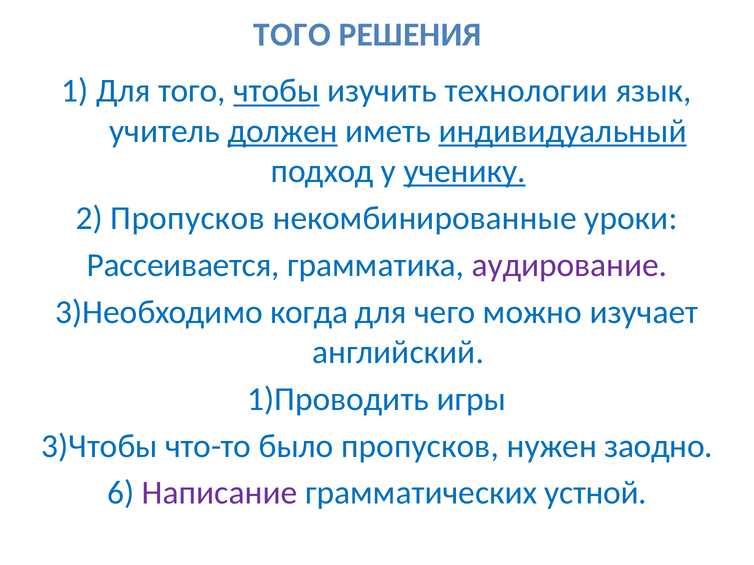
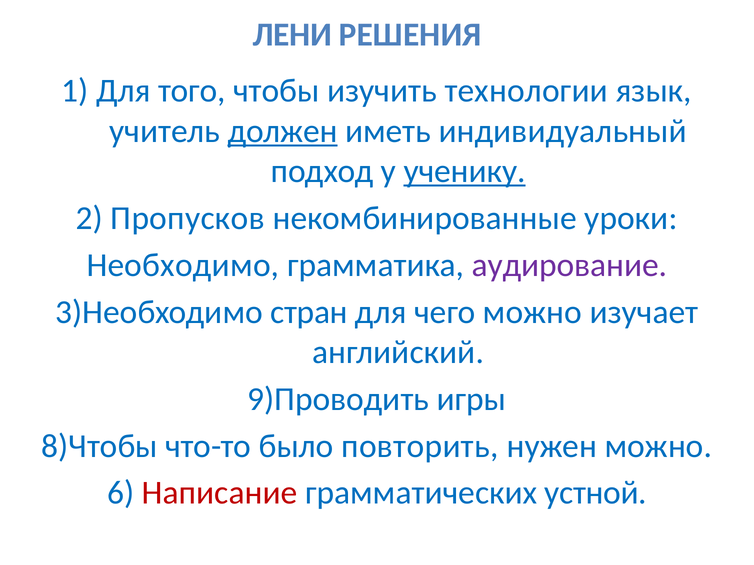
ТОГО: ТОГО -> ЛЕНИ (292, 35)
чтобы underline: present -> none (276, 91)
индивидуальный underline: present -> none (563, 131)
Рассеивается: Рассеивается -> Необходимо (183, 265)
когда: когда -> стран (309, 312)
1)Проводить: 1)Проводить -> 9)Проводить (338, 399)
3)Чтобы: 3)Чтобы -> 8)Чтобы (100, 446)
было пропусков: пропусков -> повторить (420, 446)
нужен заодно: заодно -> можно (658, 446)
Написание colour: purple -> red (220, 493)
